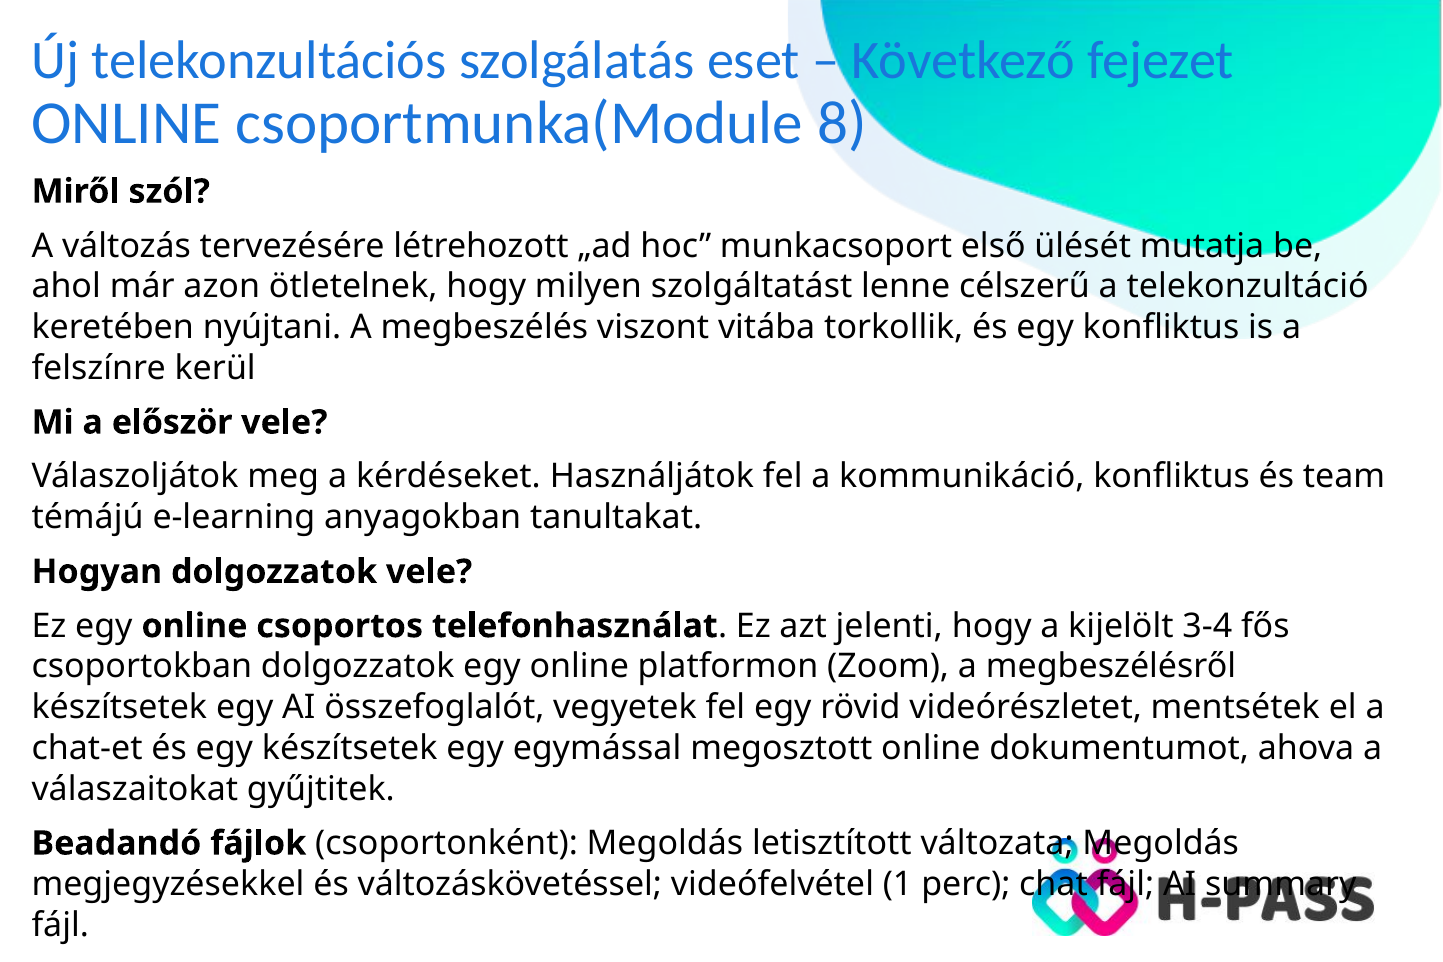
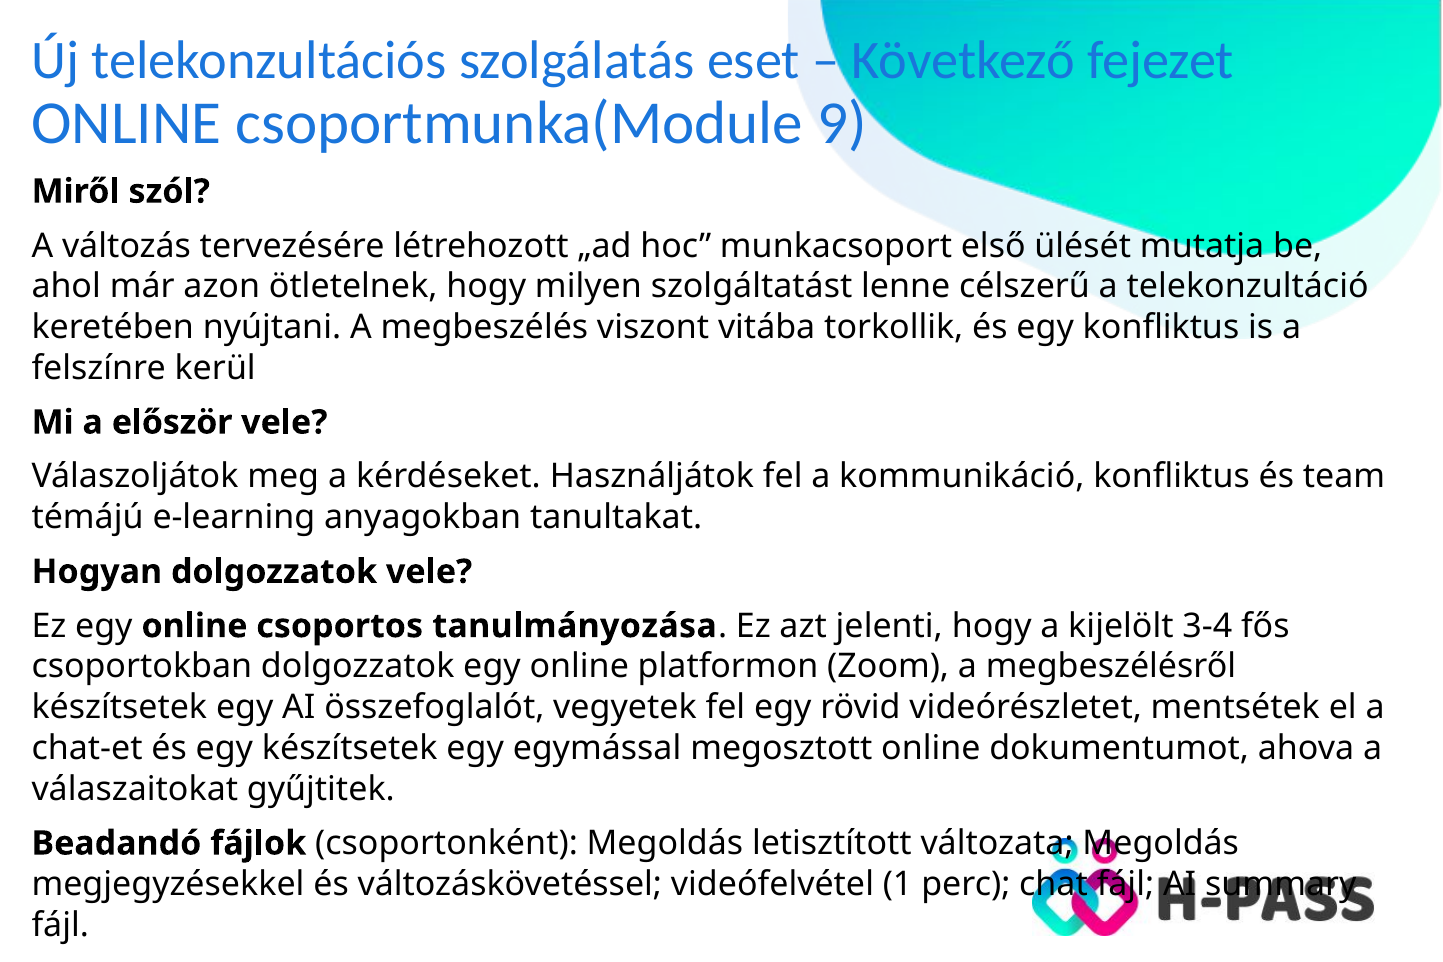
8: 8 -> 9 (842, 123)
telefonhasználat: telefonhasználat -> tanulmányozása (575, 626)
